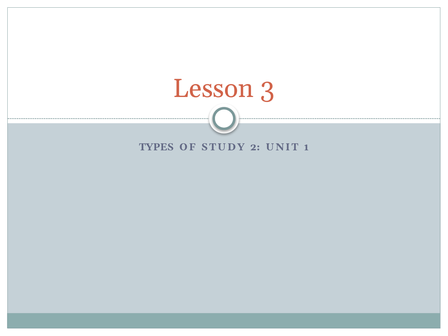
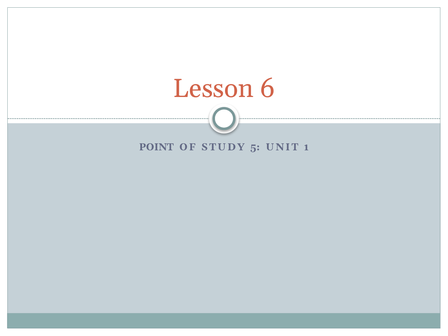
3: 3 -> 6 (267, 88)
TYPES: TYPES -> POINT (156, 147)
2: 2 -> 5 (255, 147)
